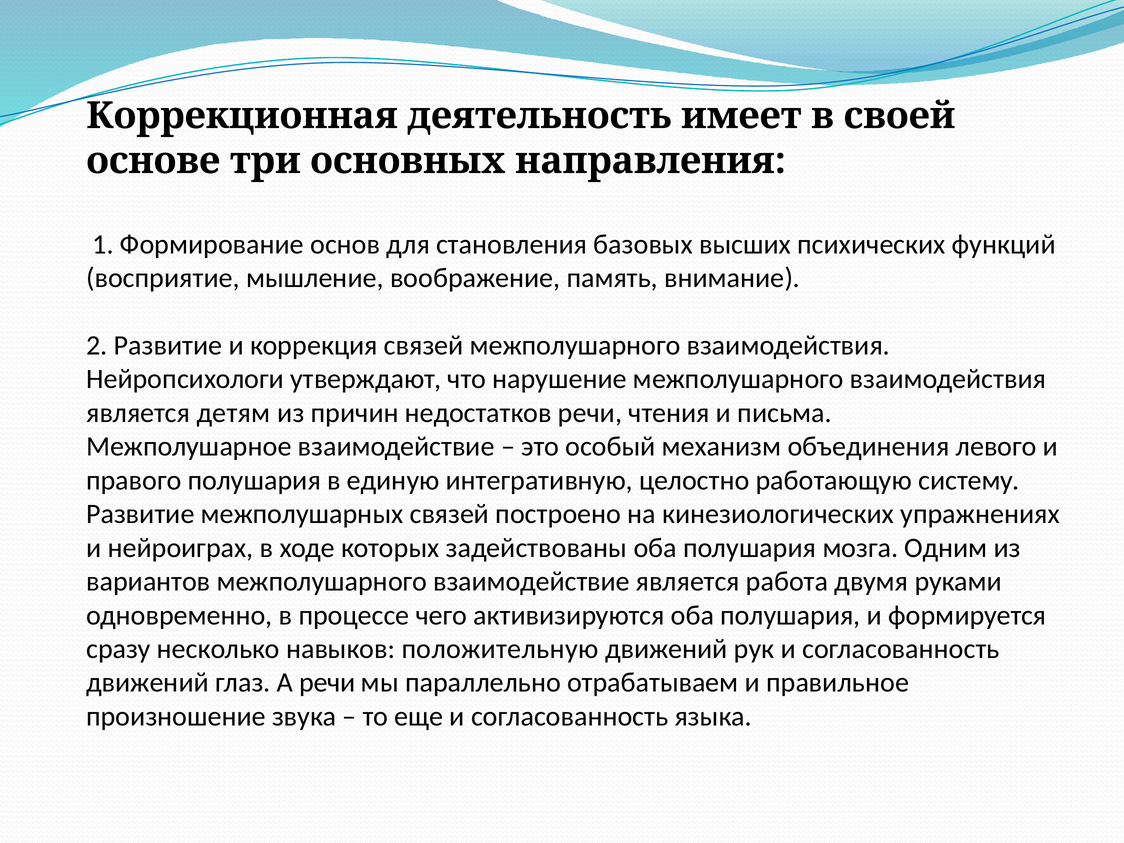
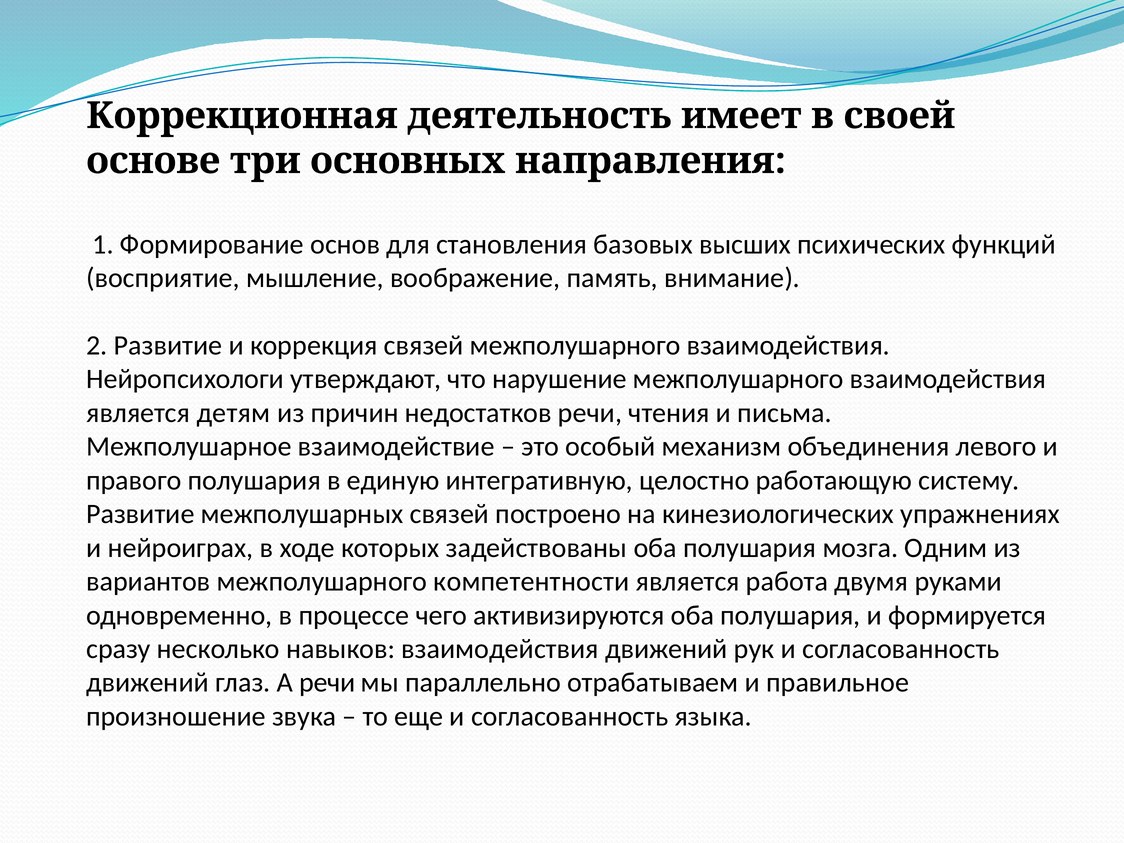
межполушарного взаимодействие: взаимодействие -> компетентности (531, 582)
навыков положительную: положительную -> взаимодействия (500, 649)
